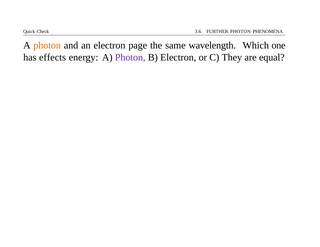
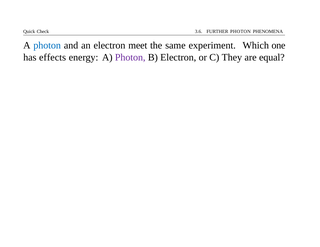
photon colour: orange -> blue (47, 46)
page: page -> meet (138, 46)
wavelength: wavelength -> experiment (212, 46)
